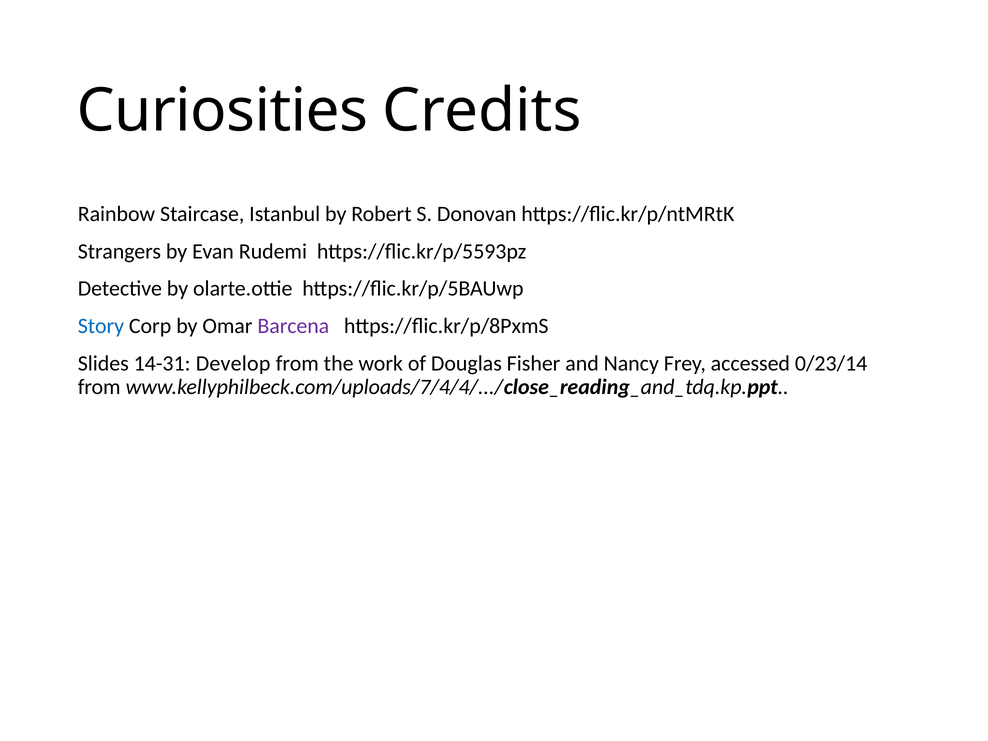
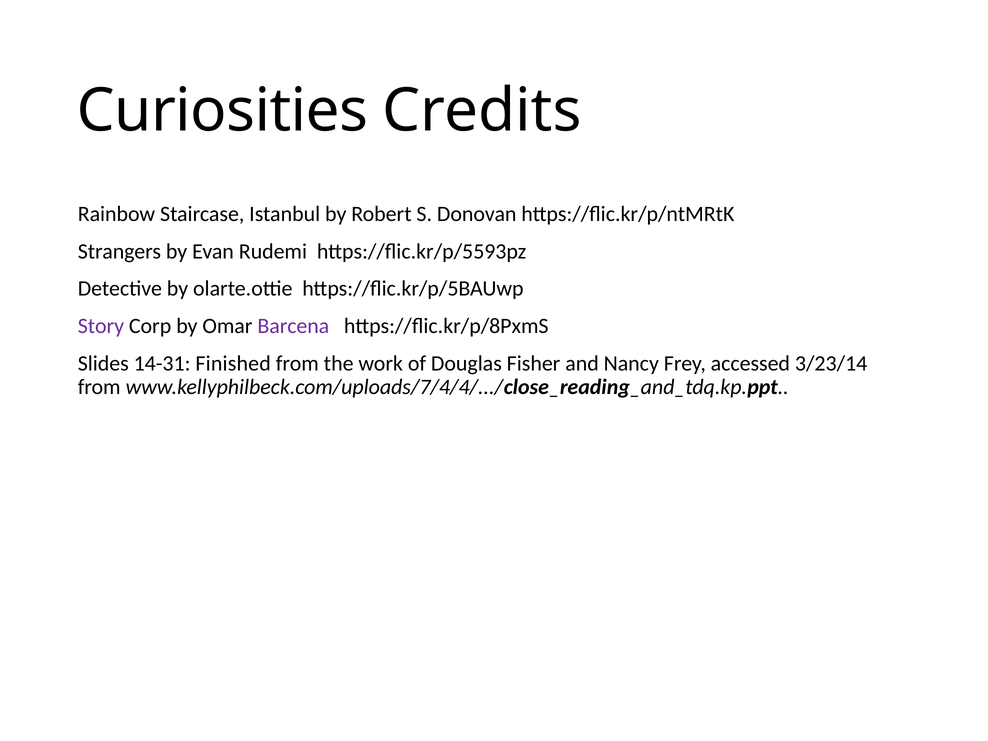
Story colour: blue -> purple (101, 326)
Develop: Develop -> Finished (233, 363)
0/23/14: 0/23/14 -> 3/23/14 (831, 363)
